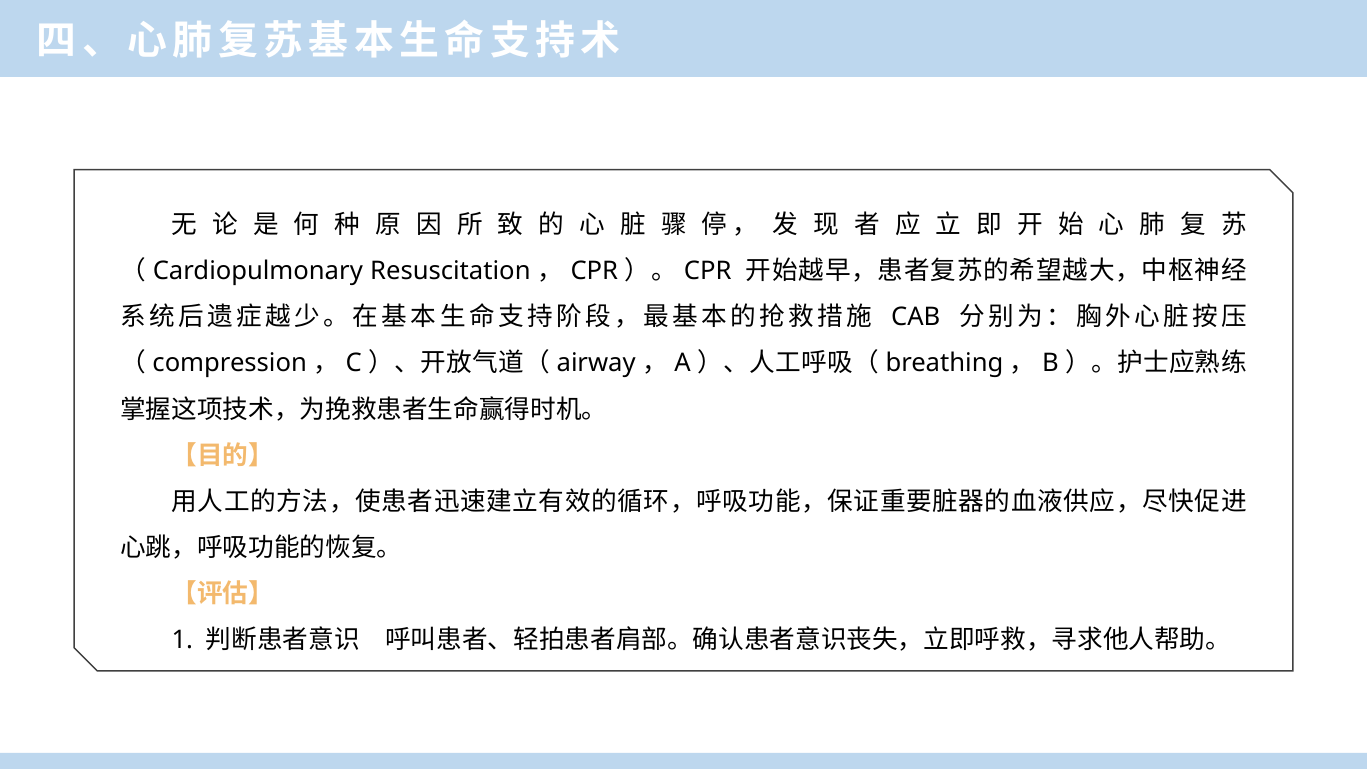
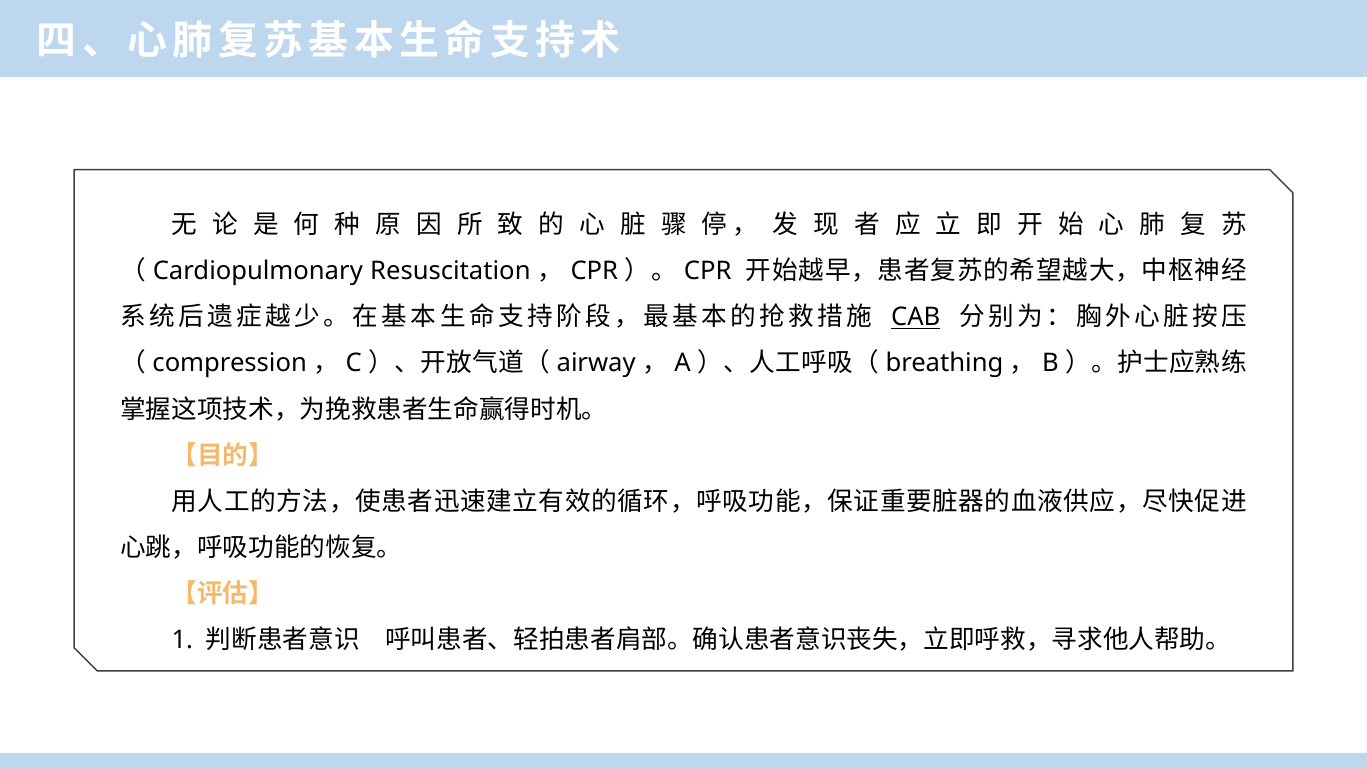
CAB underline: none -> present (916, 317)
